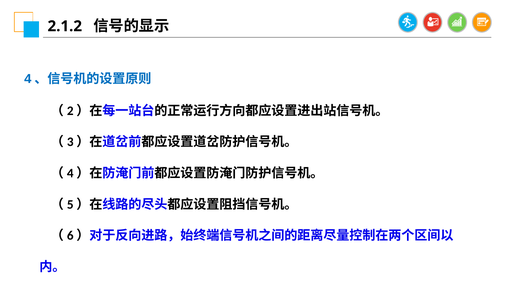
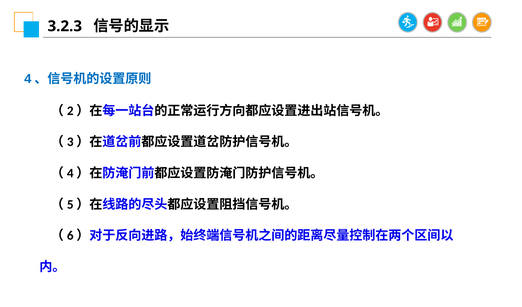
2.1.2: 2.1.2 -> 3.2.3 (65, 26)
